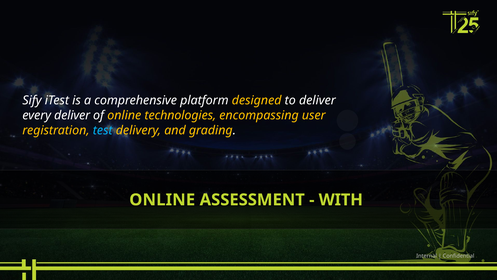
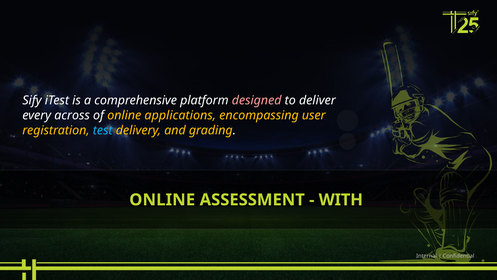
designed colour: yellow -> pink (257, 100)
every deliver: deliver -> across (72, 115)
technologies: technologies -> applications (180, 115)
